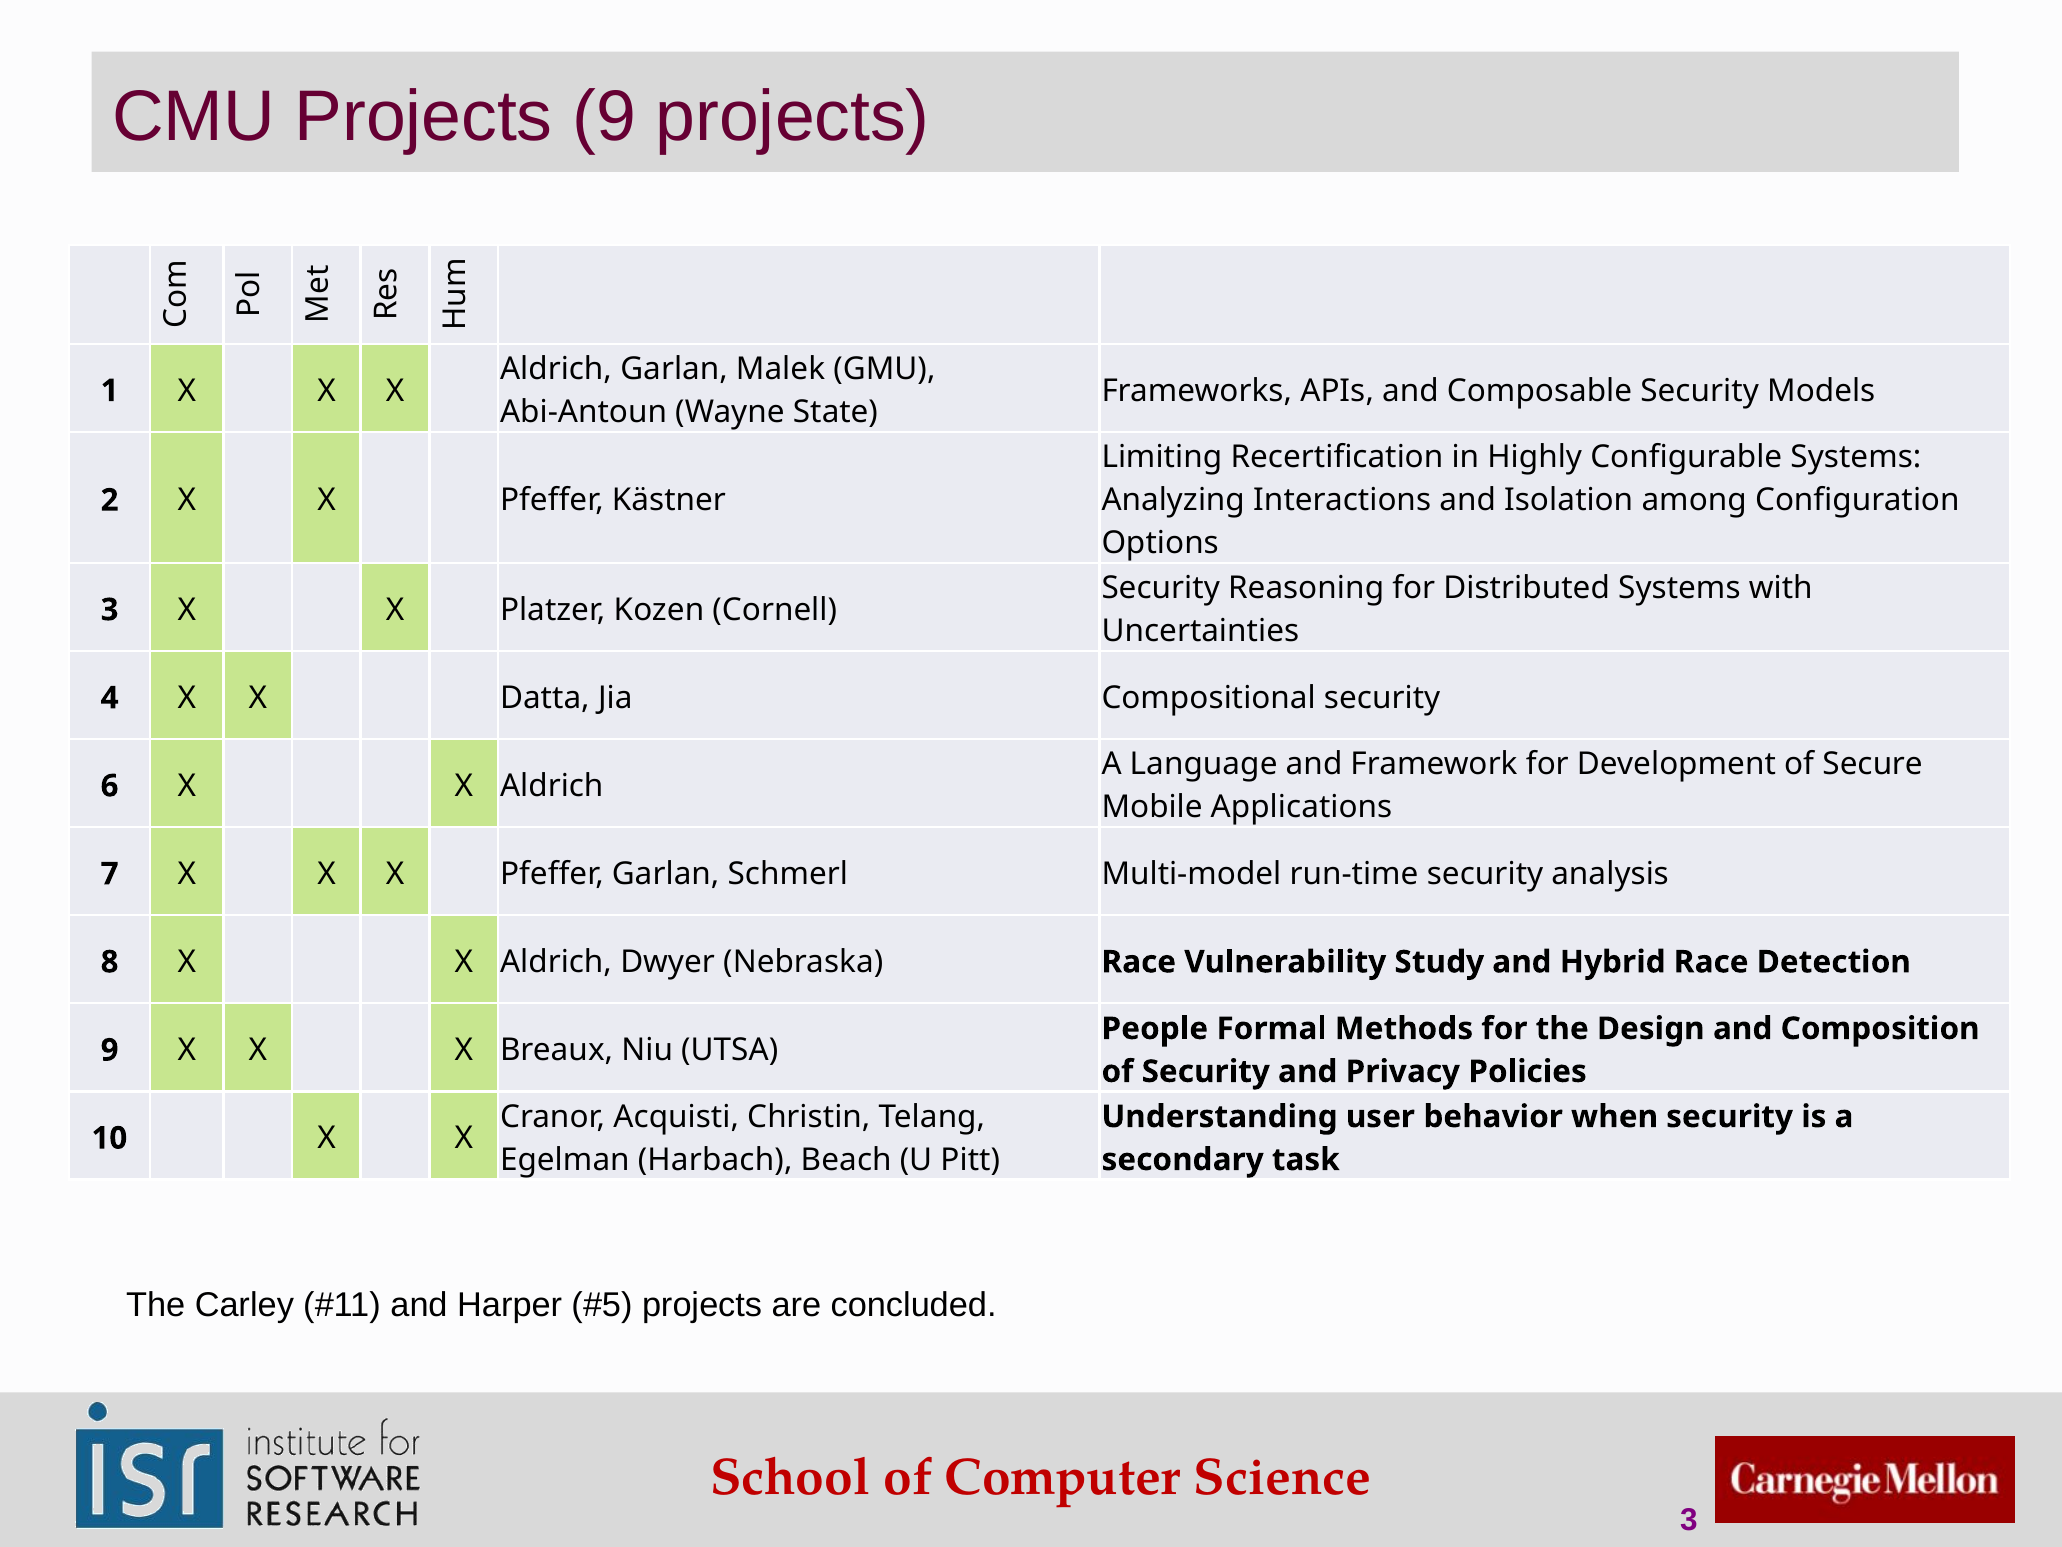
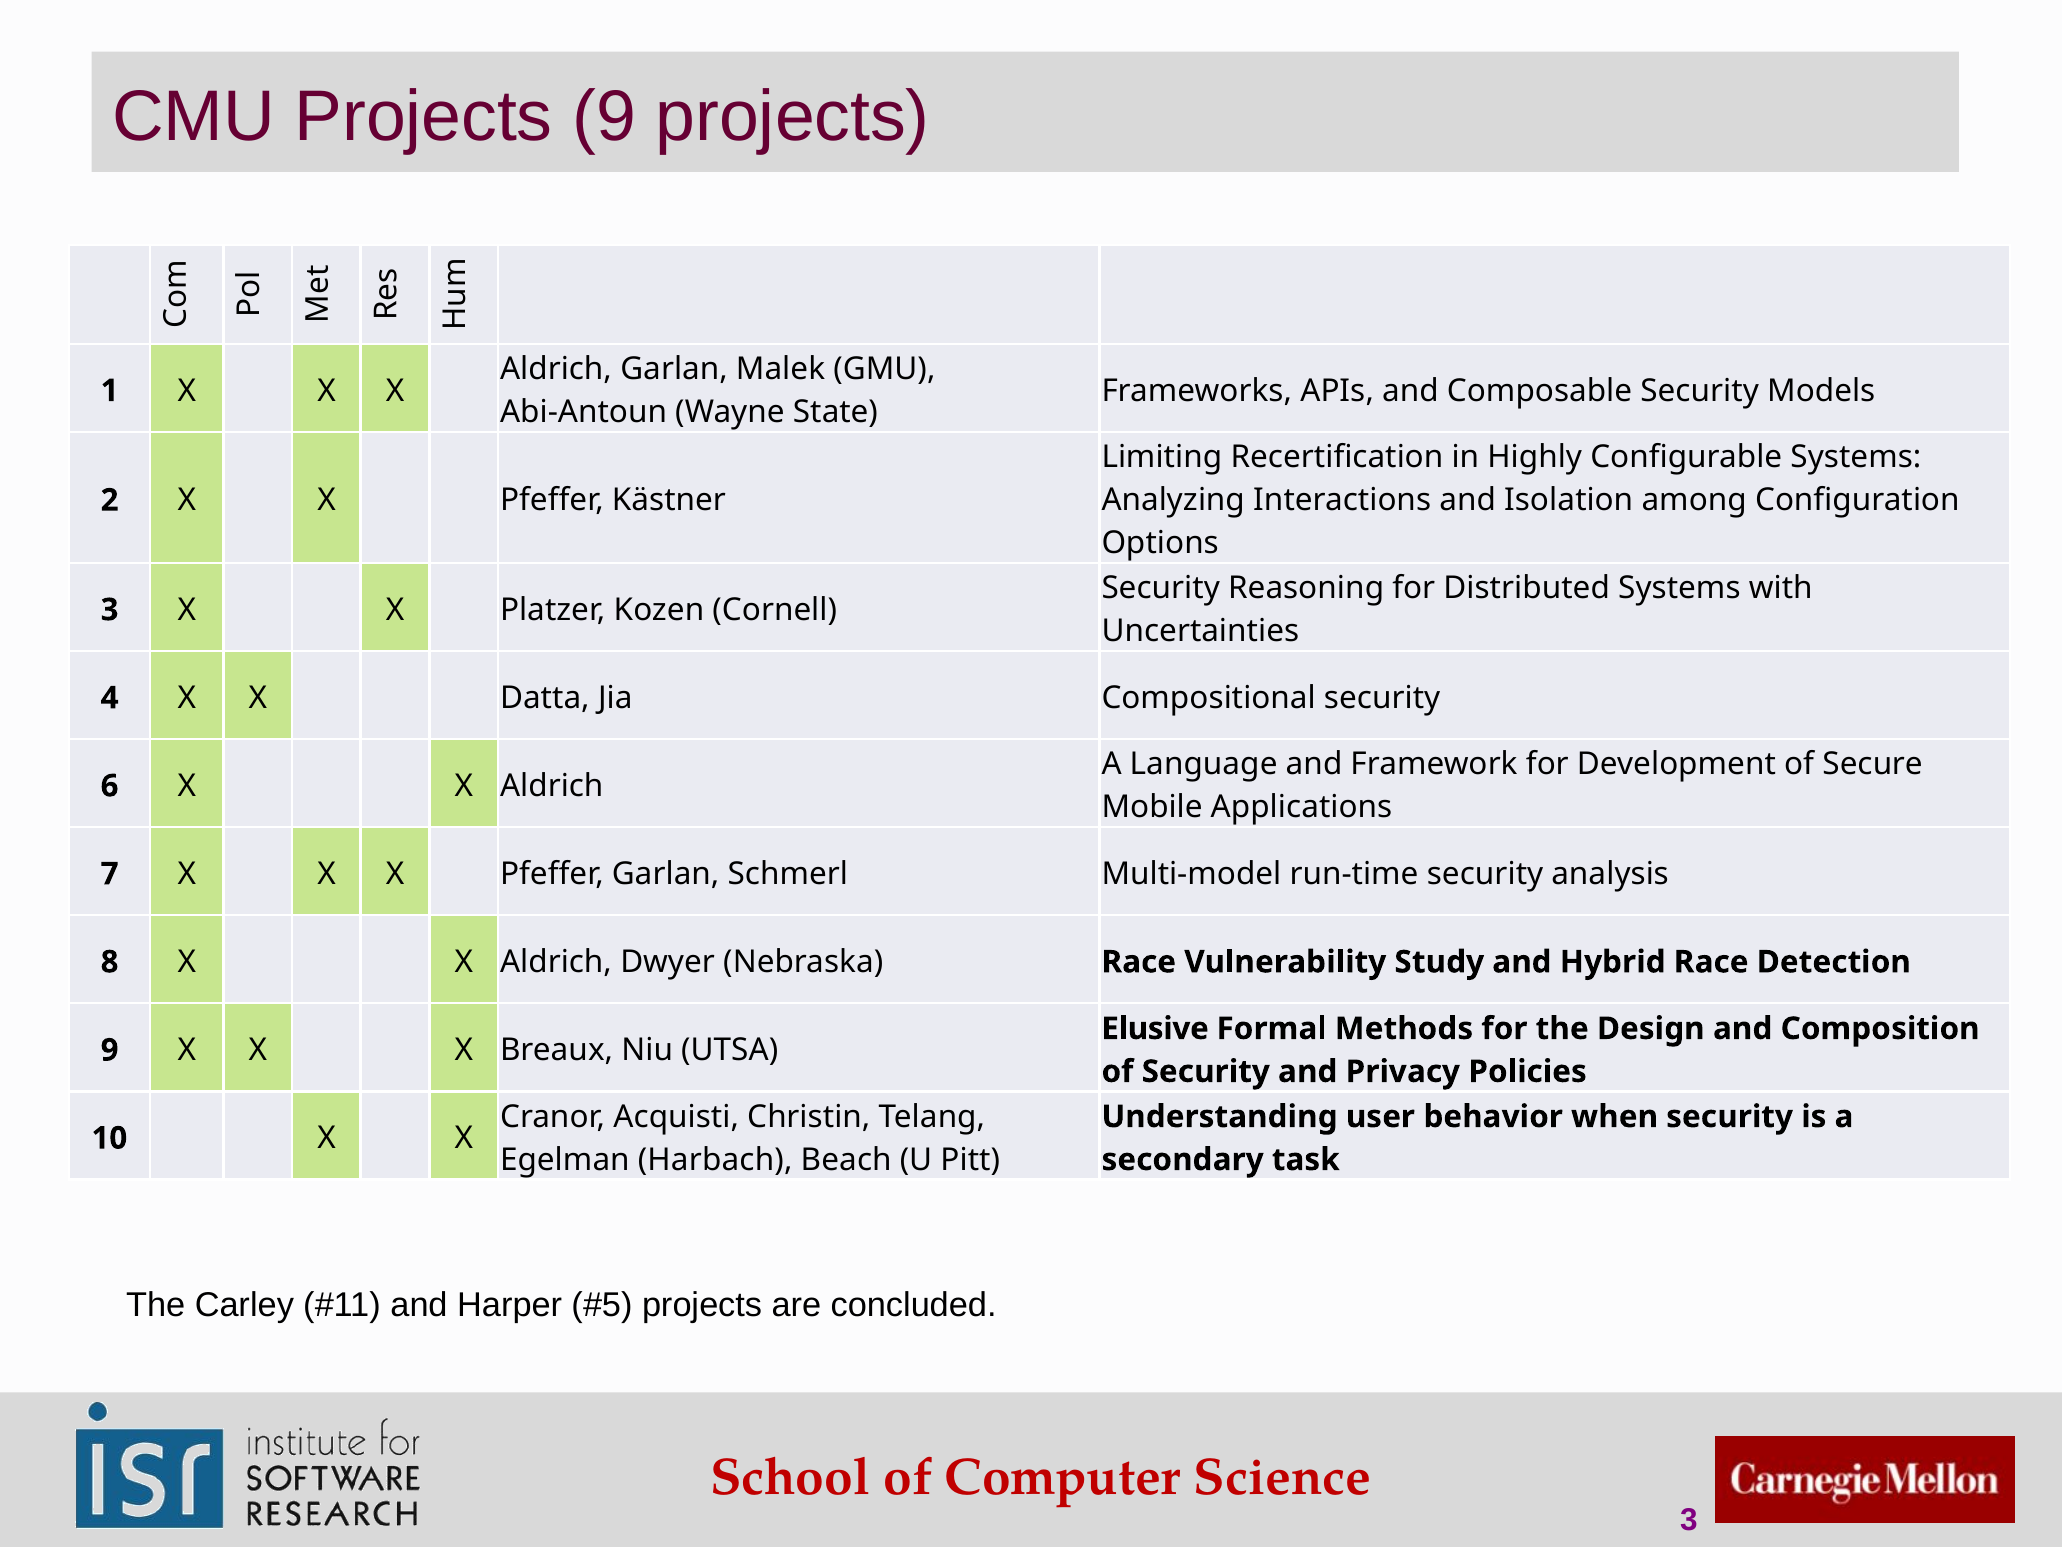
People: People -> Elusive (1155, 1028)
